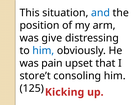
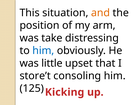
and colour: blue -> orange (101, 13)
give: give -> take (52, 38)
pain: pain -> little (52, 63)
